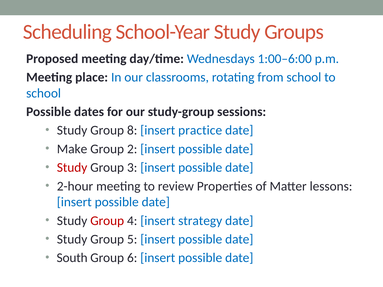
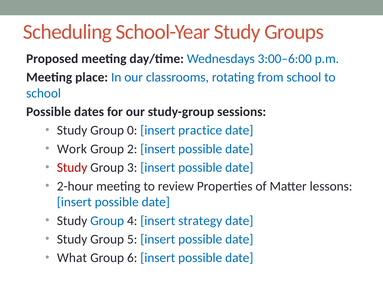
1:00–6:00: 1:00–6:00 -> 3:00–6:00 (285, 59)
8: 8 -> 0 (132, 130)
Make: Make -> Work (72, 149)
Group colour: red -> blue (107, 221)
South: South -> What (72, 258)
